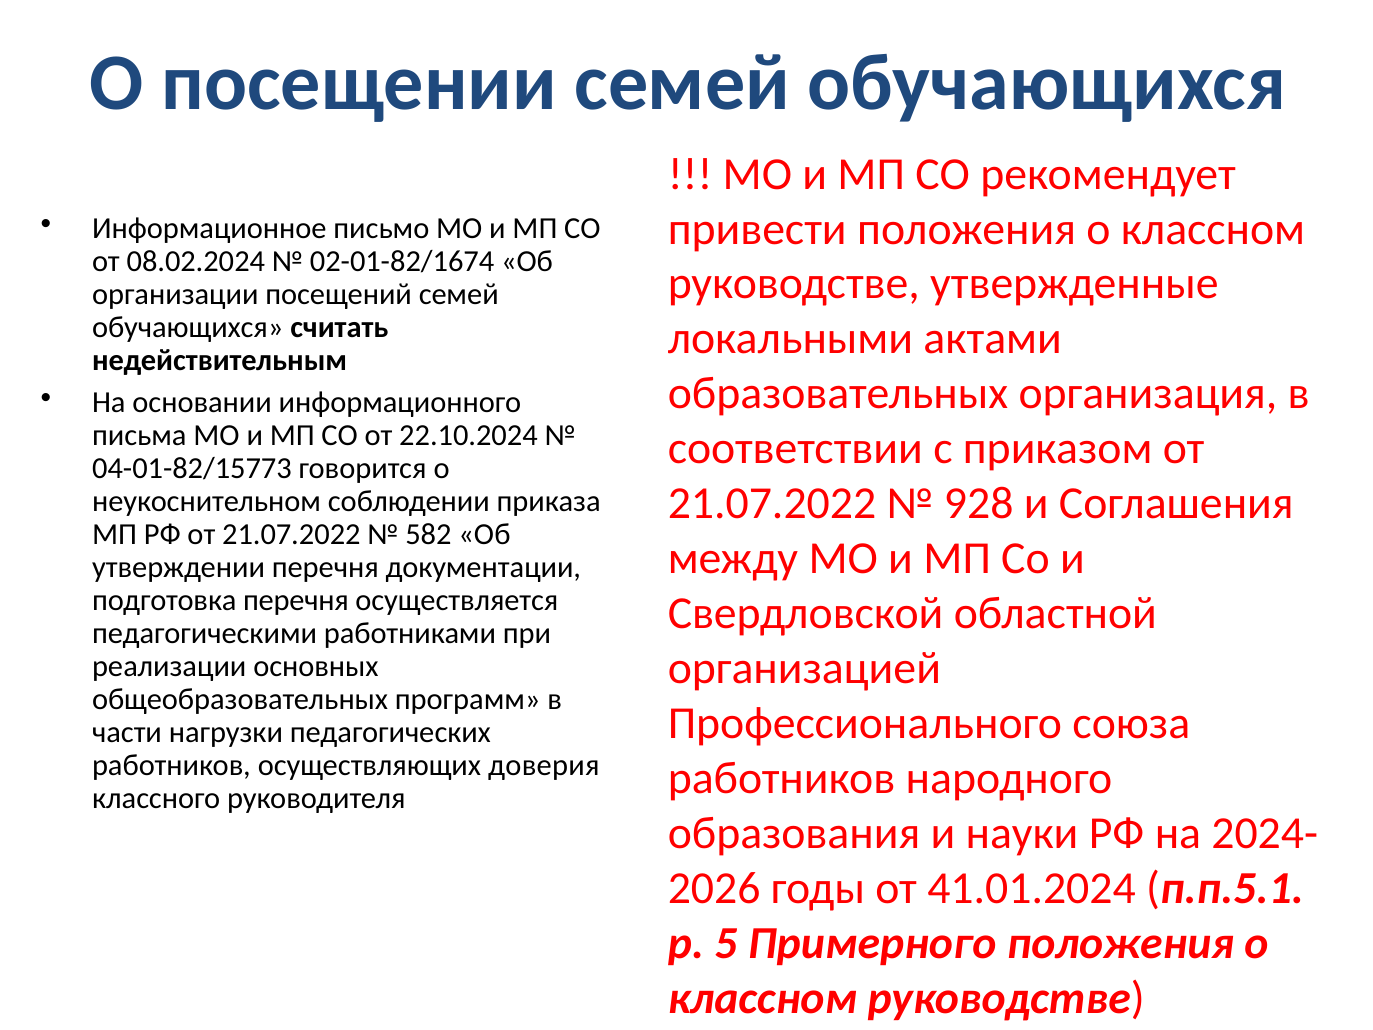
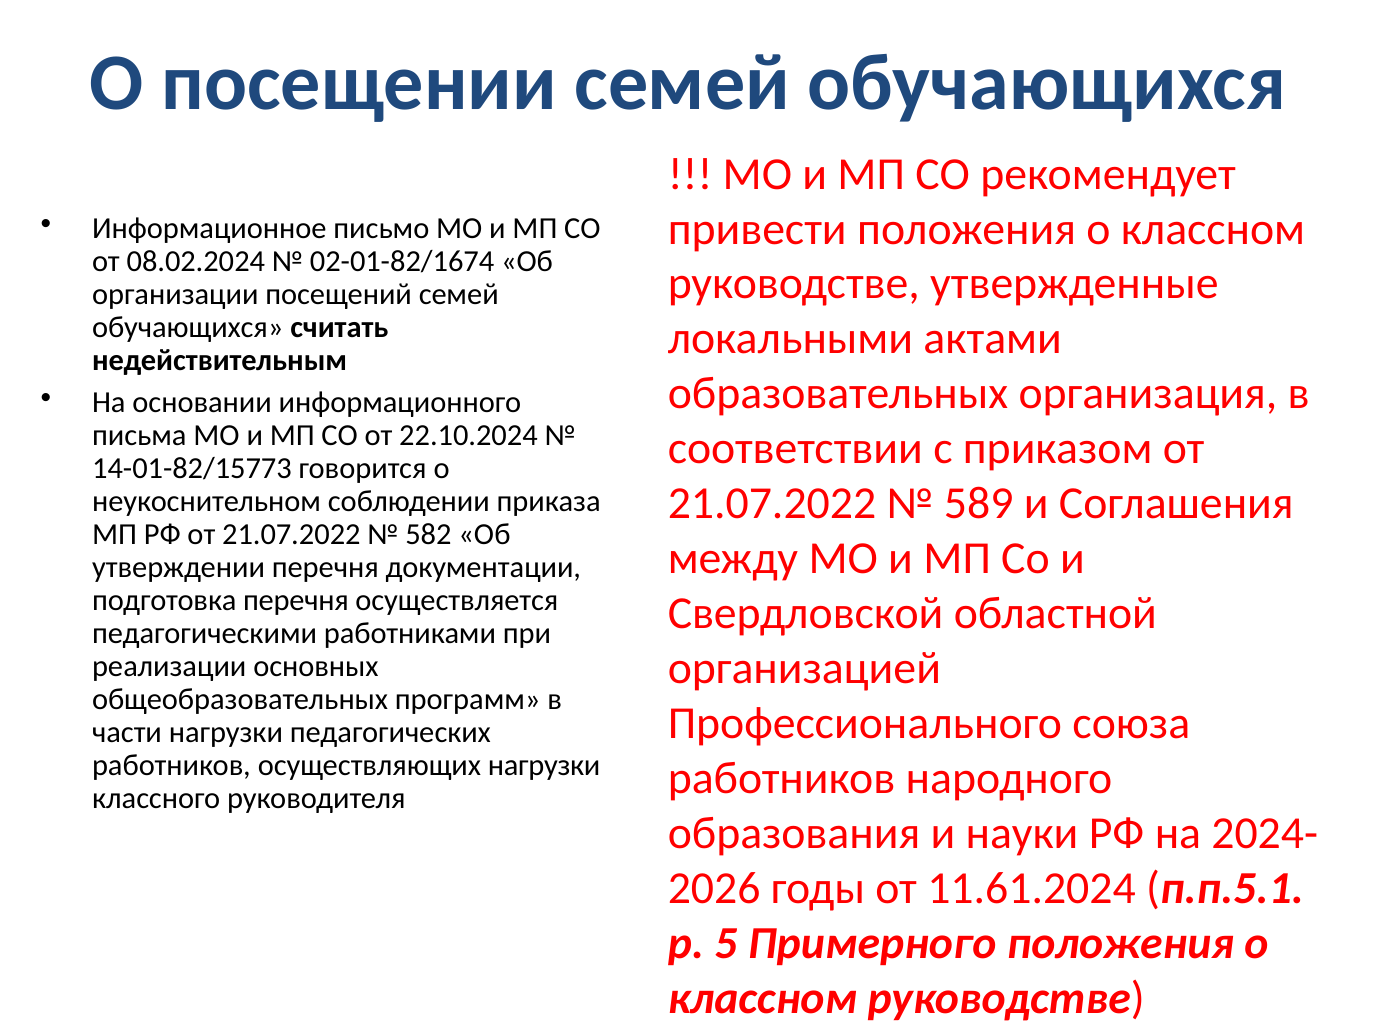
04-01-82/15773: 04-01-82/15773 -> 14-01-82/15773 (192, 469)
928: 928 -> 589 (979, 503)
осуществляющих доверия: доверия -> нагрузки (544, 765)
41.01.2024: 41.01.2024 -> 11.61.2024 (1032, 888)
